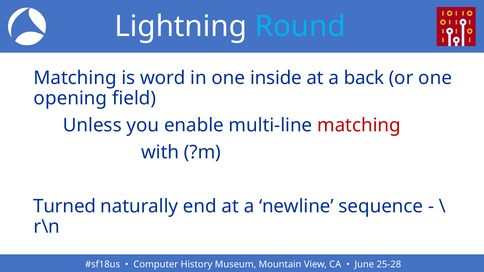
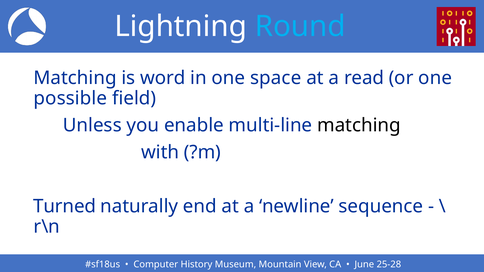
inside: inside -> space (276, 78)
back: back -> read (364, 78)
opening: opening -> possible (70, 98)
matching colour: red -> black (359, 125)
